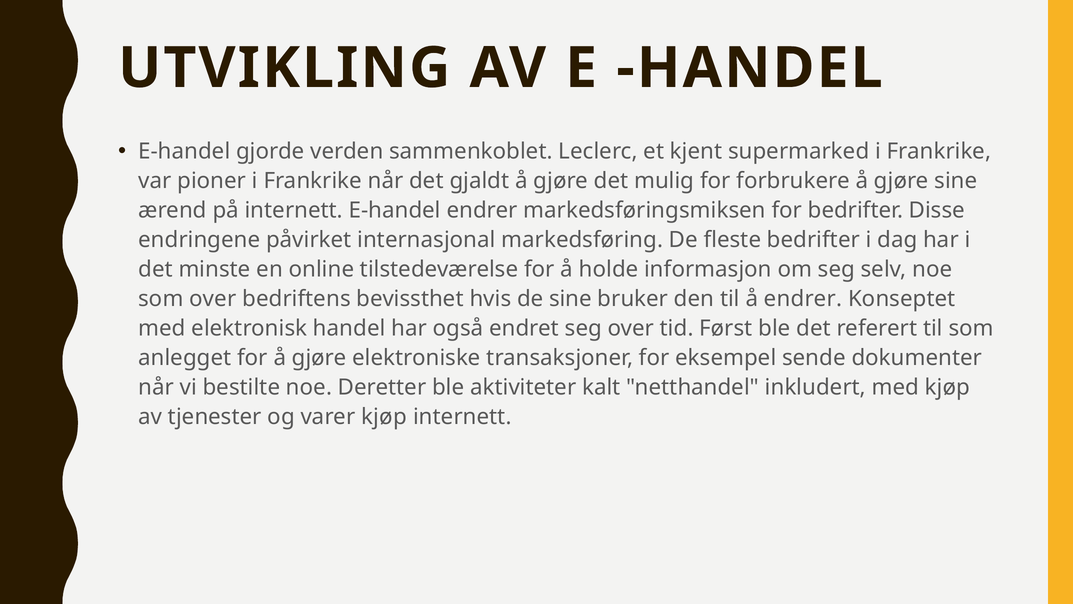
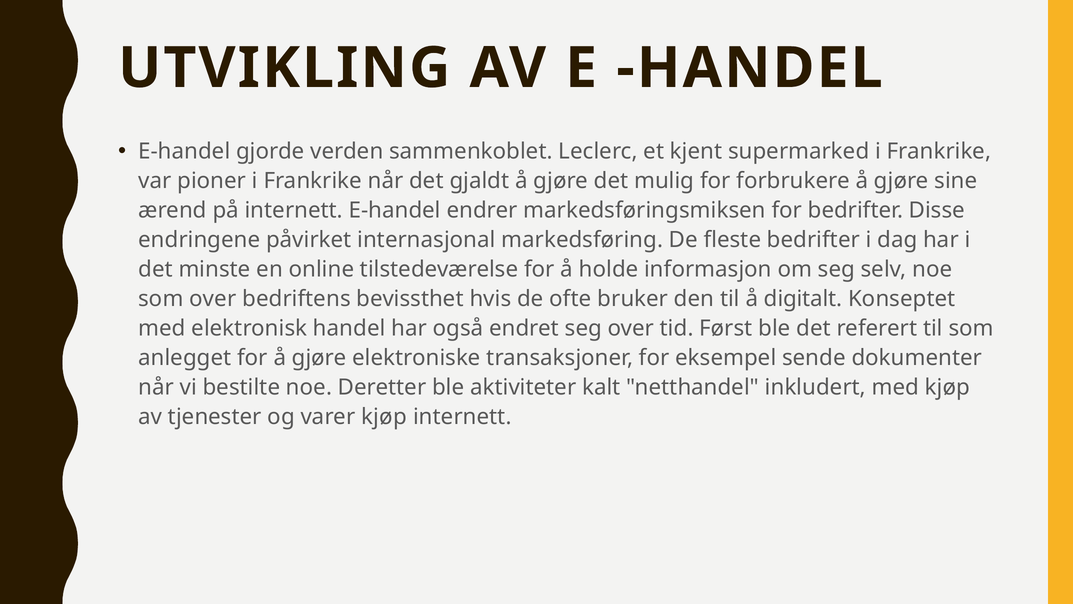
de sine: sine -> ofte (570, 299)
å endrer: endrer -> digitalt (803, 299)
